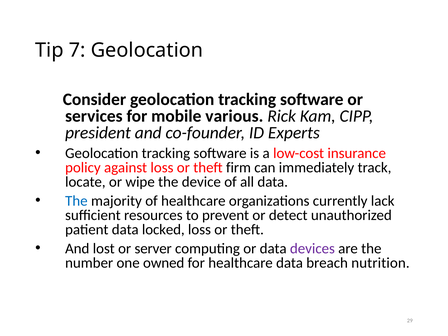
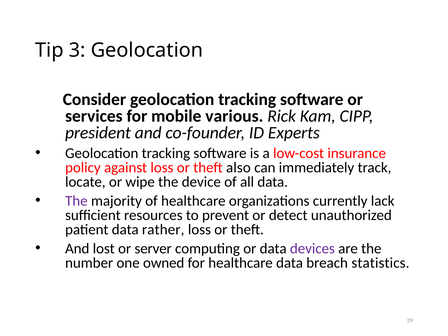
7: 7 -> 3 (77, 50)
firm: firm -> also (238, 167)
The colour: blue -> purple (76, 201)
locked: locked -> rather (163, 229)
nutrition: nutrition -> statistics (380, 263)
